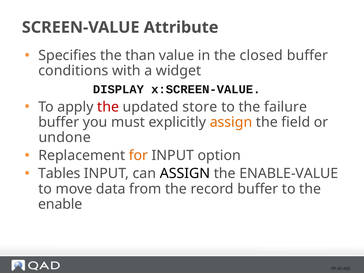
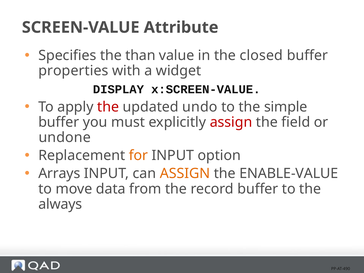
conditions: conditions -> properties (73, 71)
store: store -> undo (200, 107)
failure: failure -> simple (286, 107)
assign colour: orange -> red (231, 122)
Tables: Tables -> Arrays (59, 174)
ASSIGN colour: black -> orange (185, 174)
enable: enable -> always (60, 204)
